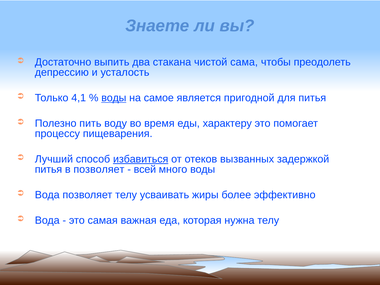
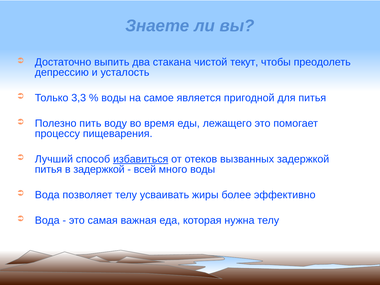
сама: сама -> текут (244, 62)
4,1: 4,1 -> 3,3 (79, 98)
воды underline: present -> none (114, 98)
характеру: характеру -> лежащего (227, 123)
в позволяет: позволяет -> задержкой (99, 169)
